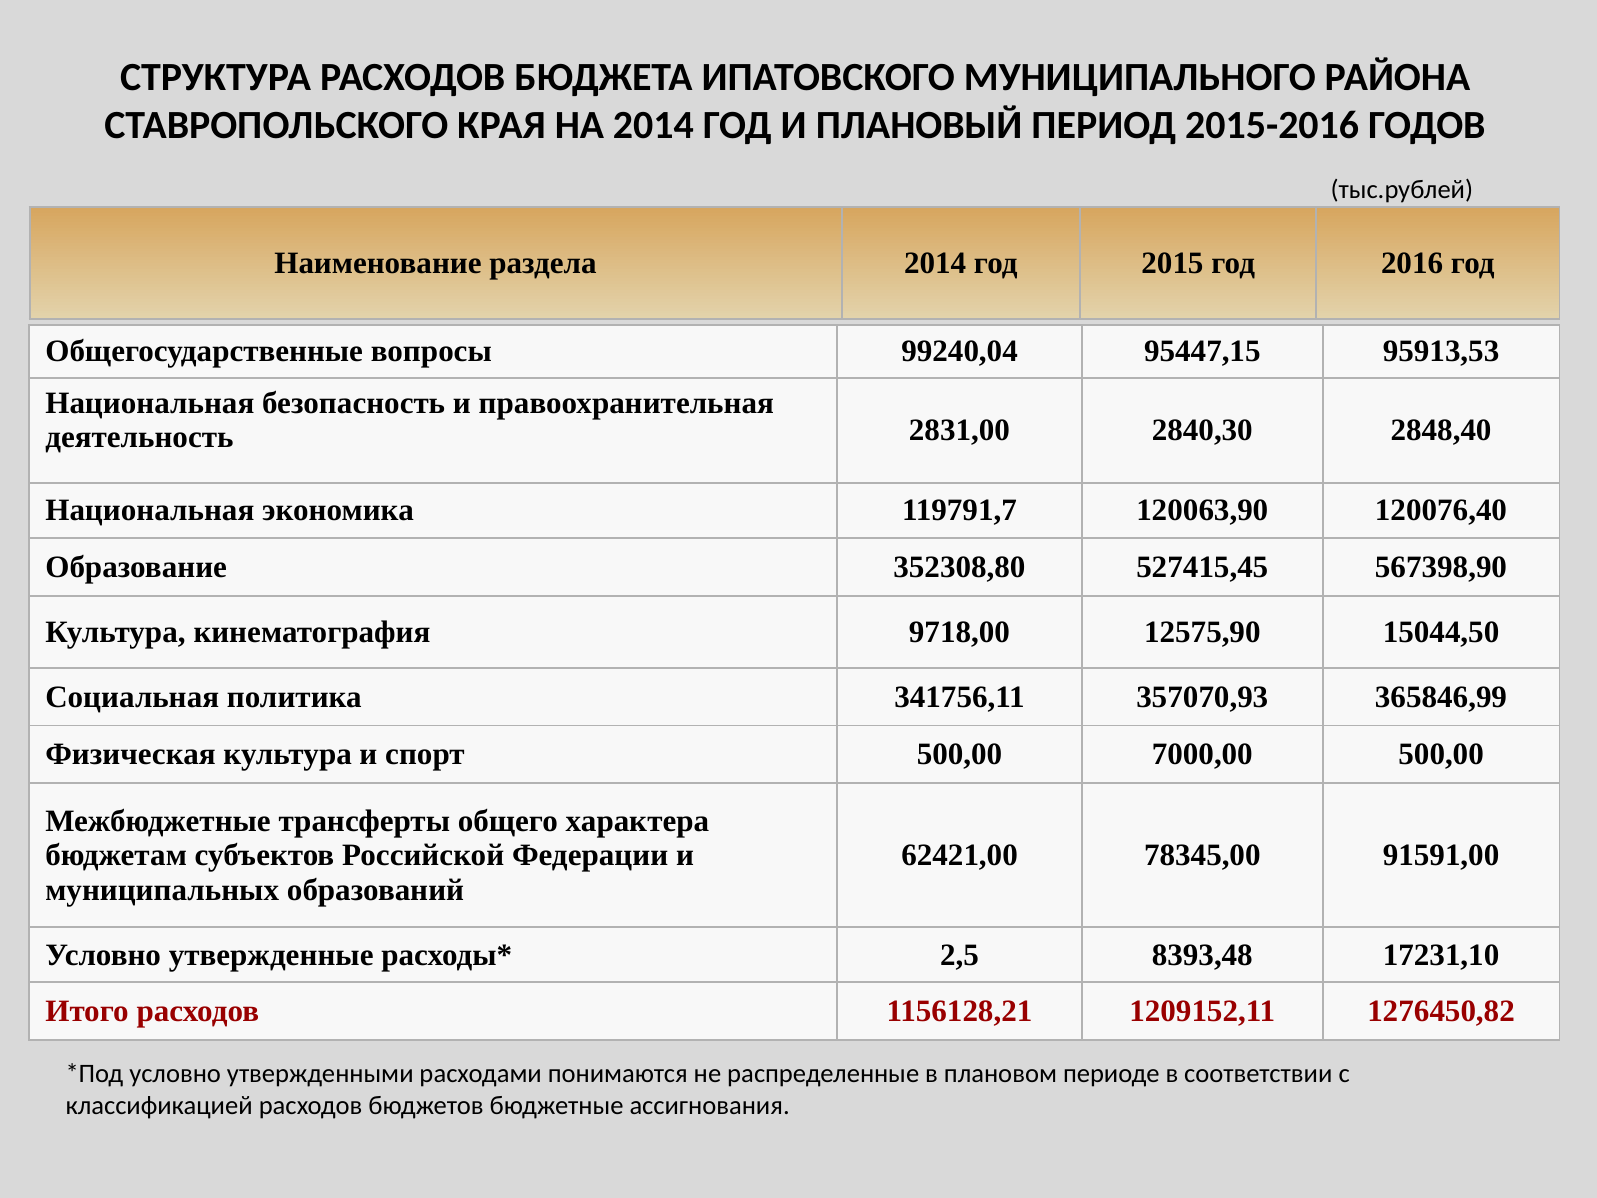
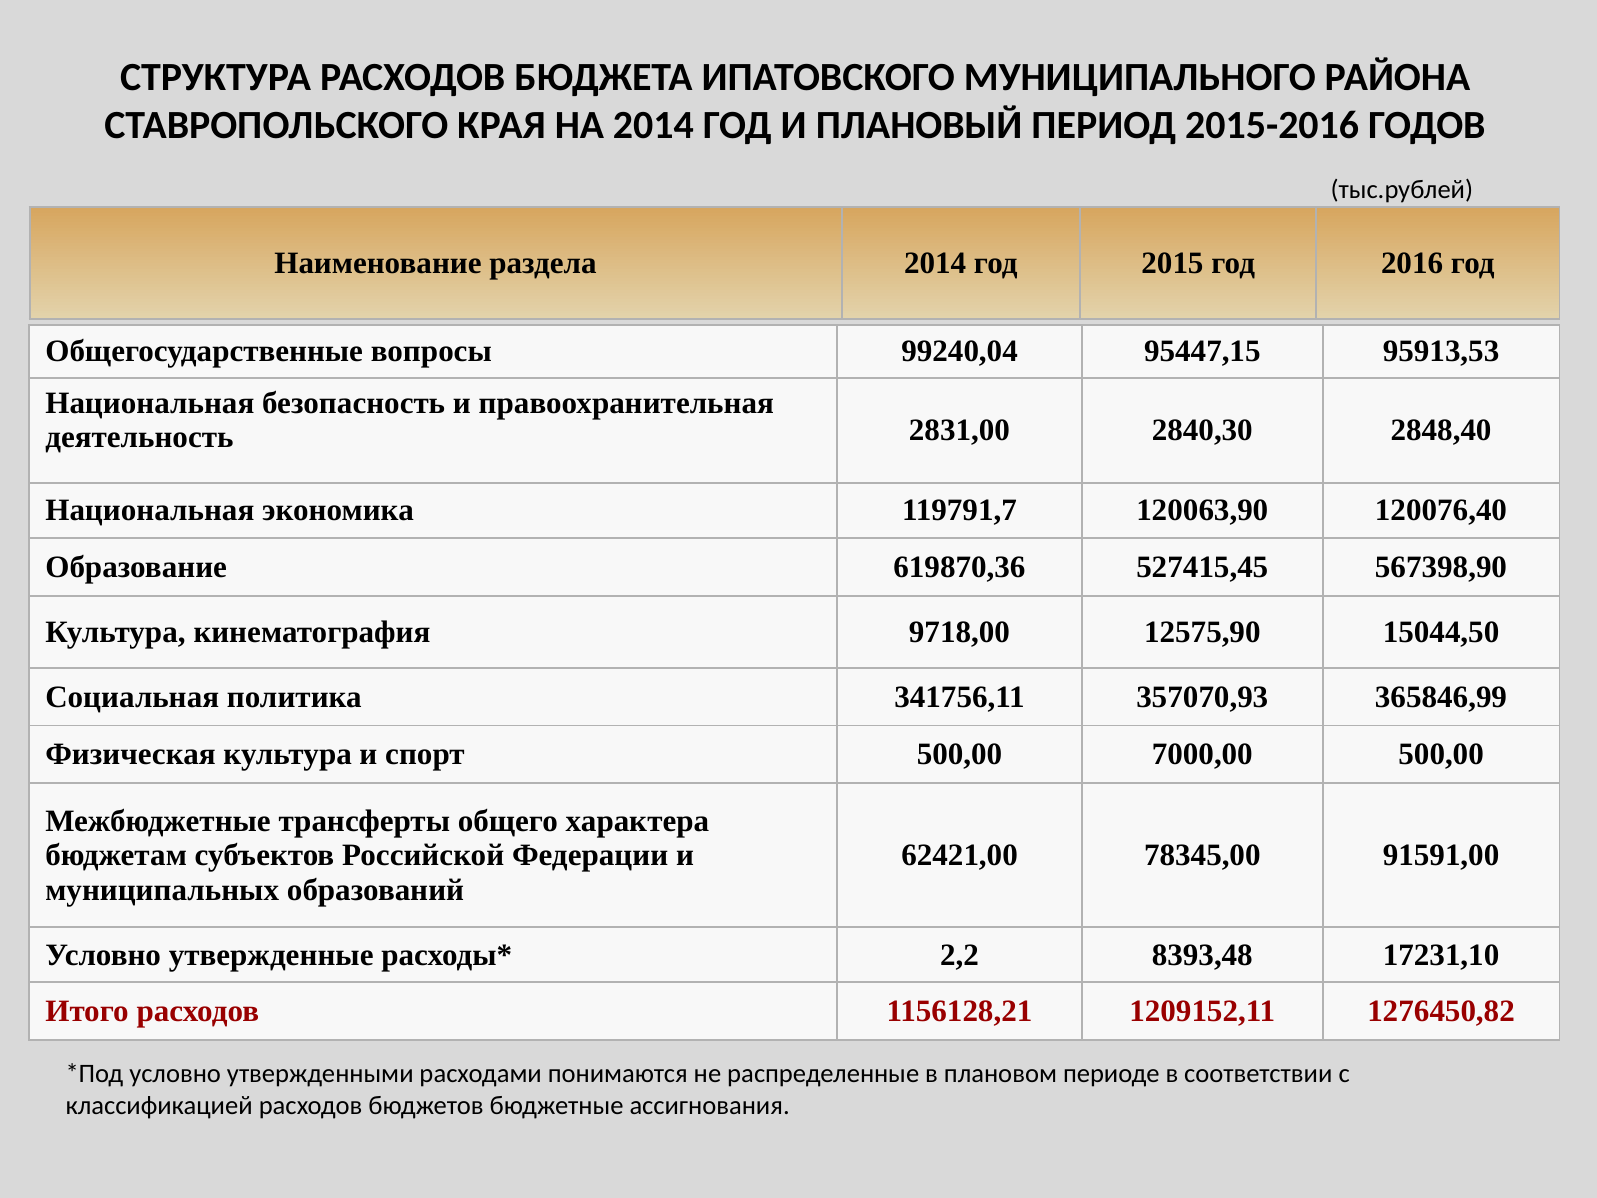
352308,80: 352308,80 -> 619870,36 (959, 567)
2,5: 2,5 -> 2,2 (960, 955)
